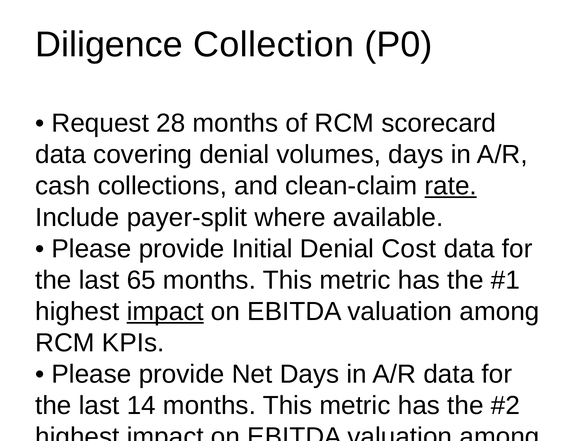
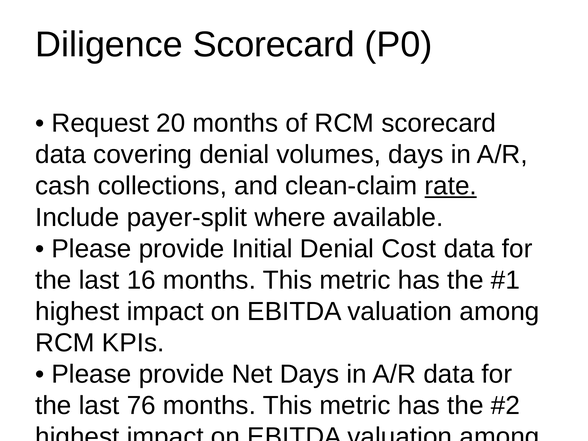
Diligence Collection: Collection -> Scorecard (274, 45)
28: 28 -> 20 (171, 123)
65: 65 -> 16 (141, 280)
impact underline: present -> none (165, 312)
14: 14 -> 76 (141, 406)
